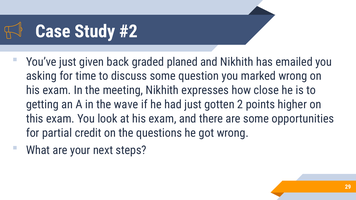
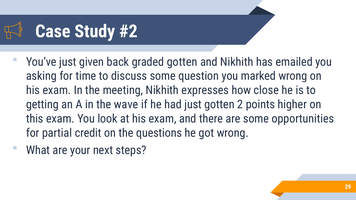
graded planed: planed -> gotten (182, 62)
